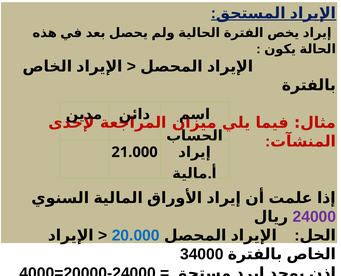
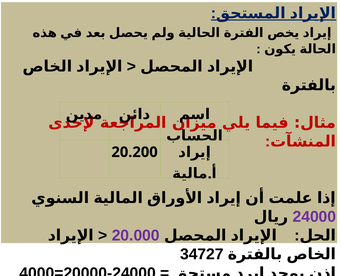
21.000: 21.000 -> 20.200 (135, 152)
20.000 colour: blue -> purple (136, 236)
34000: 34000 -> 34727 (202, 254)
